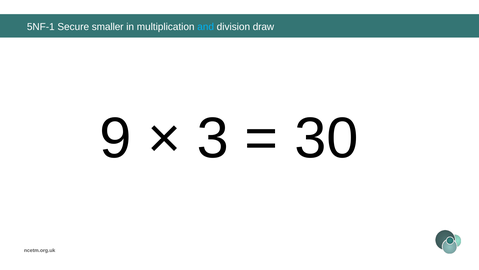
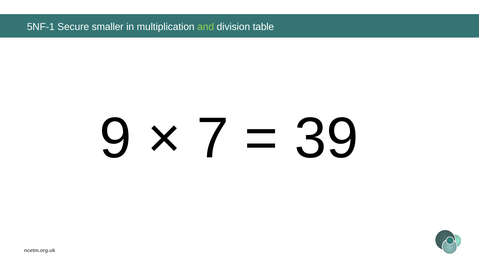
and colour: light blue -> light green (206, 27)
draw: draw -> table (263, 27)
3: 3 -> 7 (213, 138)
30: 30 -> 39 (326, 138)
